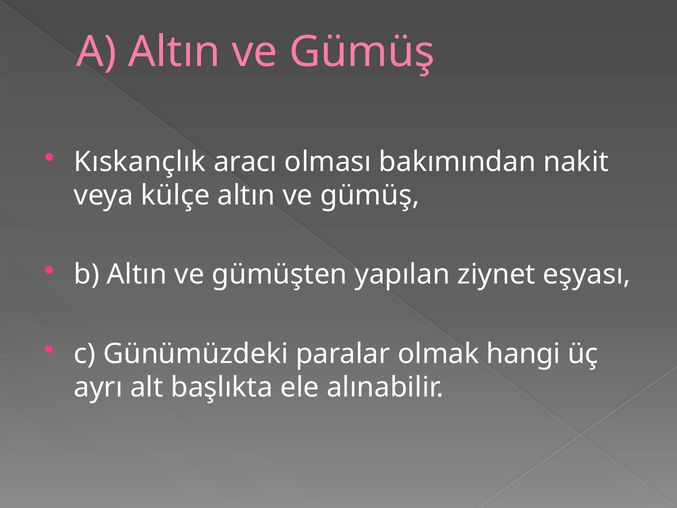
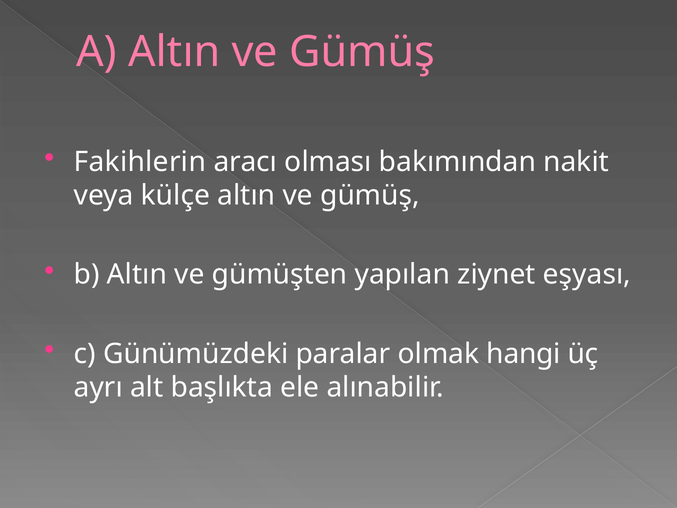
Kıskançlık: Kıskançlık -> Fakihlerin (140, 162)
